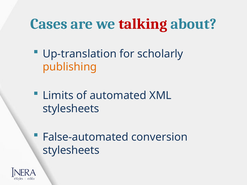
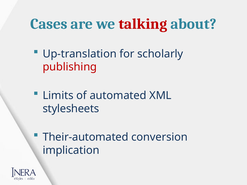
publishing colour: orange -> red (70, 67)
False-automated: False-automated -> Their-automated (86, 137)
stylesheets: stylesheets -> implication (71, 151)
